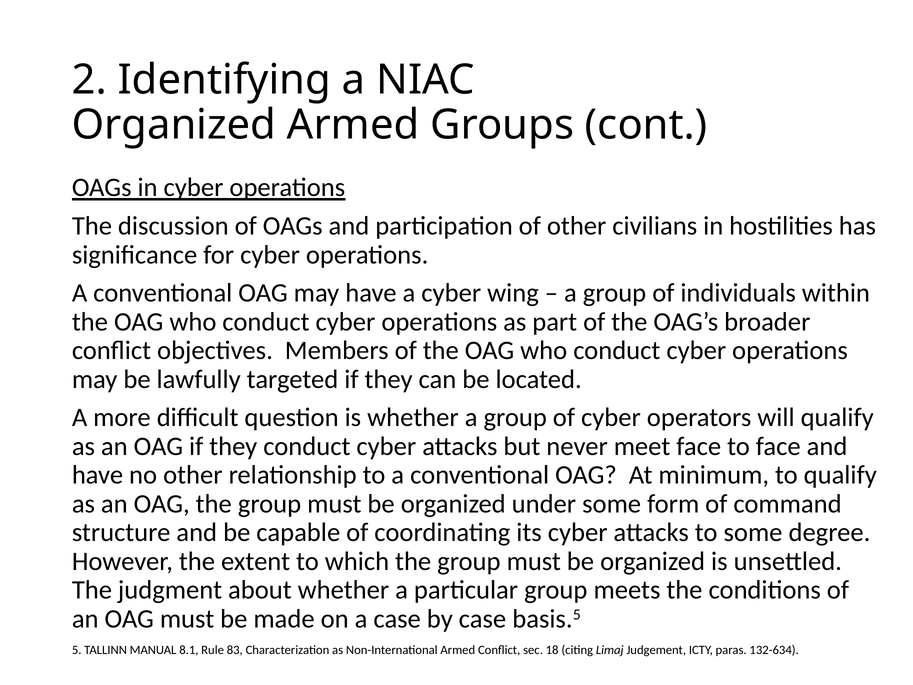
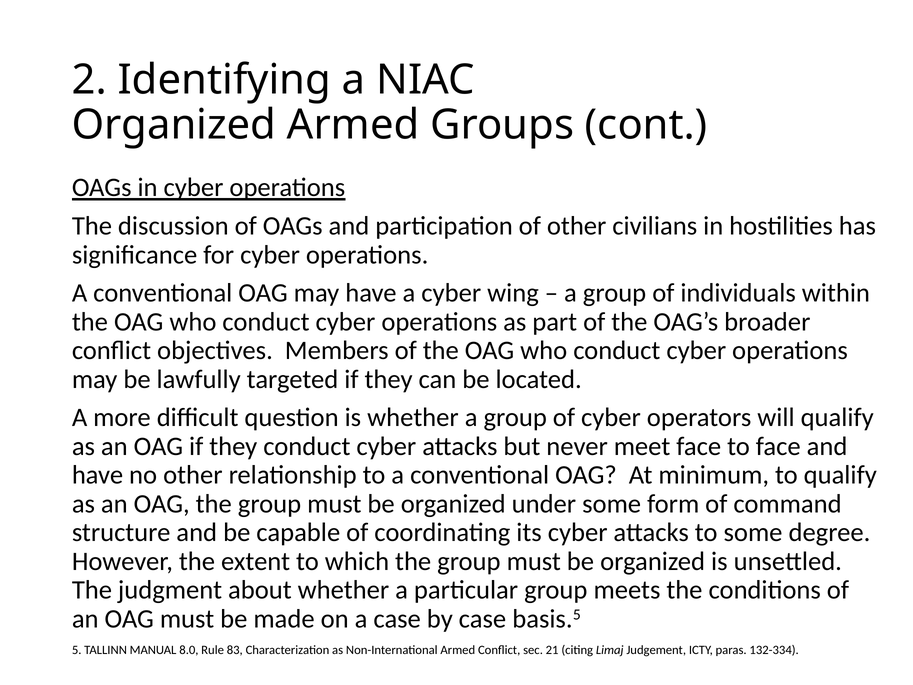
8.1: 8.1 -> 8.0 (189, 650)
18: 18 -> 21 (552, 650)
132-634: 132-634 -> 132-334 (774, 650)
